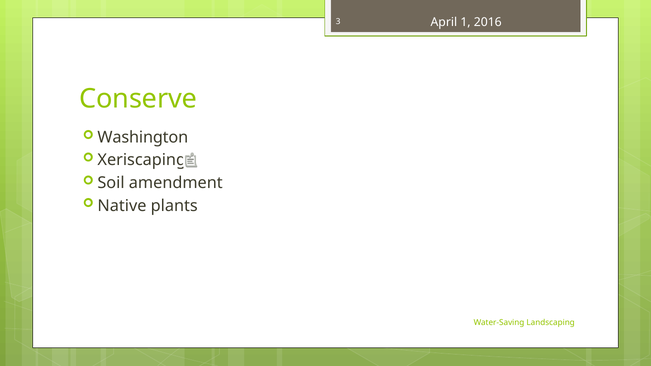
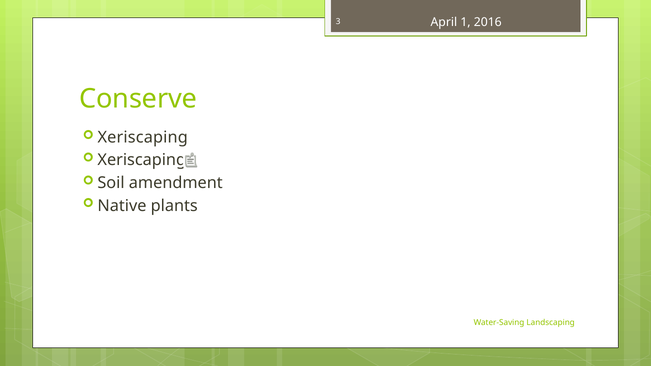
Washington: Washington -> Xeriscaping (143, 137)
